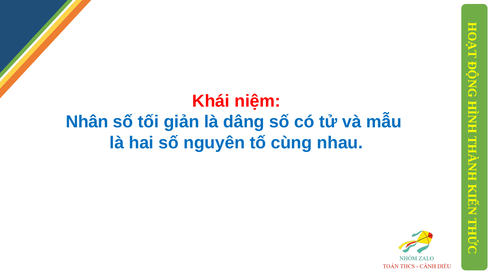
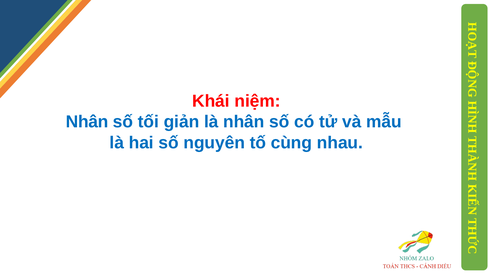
là dâng: dâng -> nhân (244, 122)
